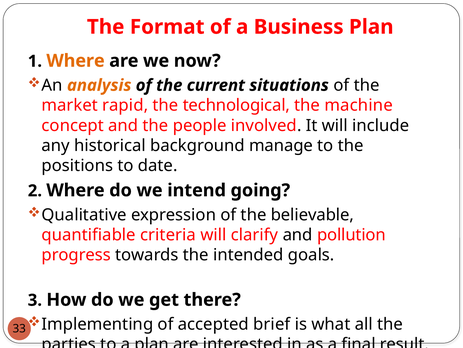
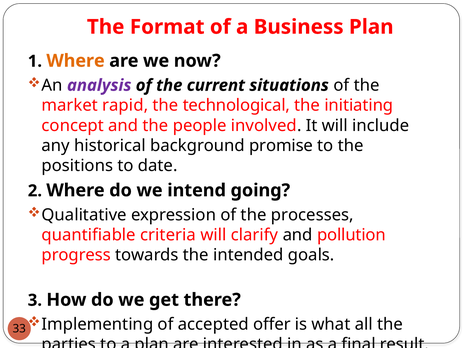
analysis colour: orange -> purple (99, 85)
machine: machine -> initiating (359, 105)
manage: manage -> promise (281, 145)
believable: believable -> processes (312, 214)
brief: brief -> offer (272, 324)
